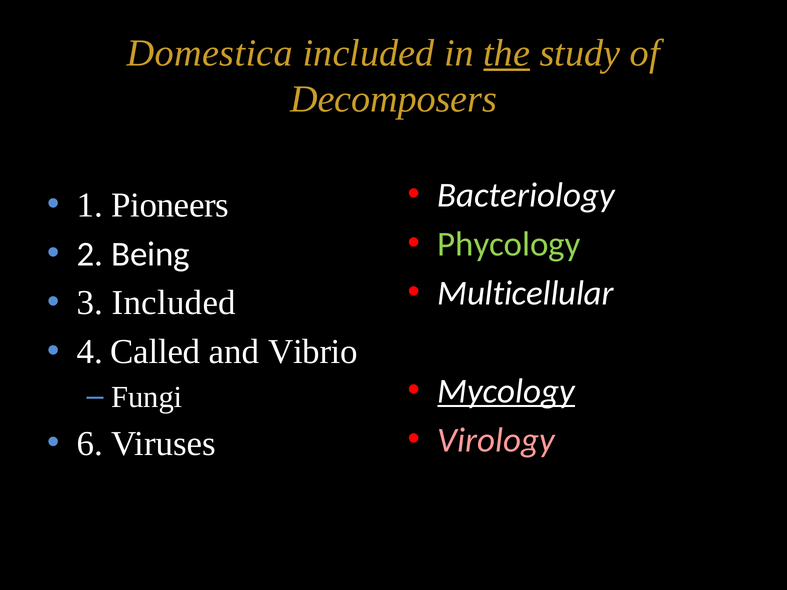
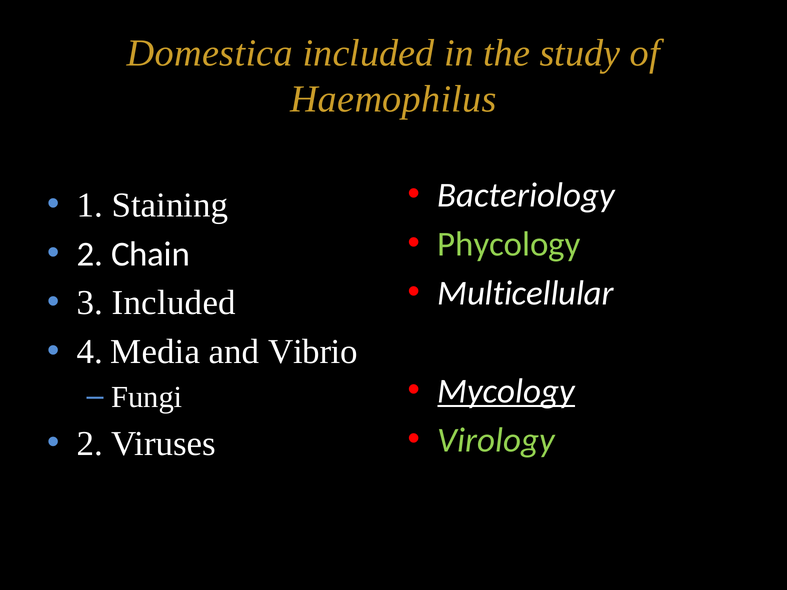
the underline: present -> none (507, 53)
Decomposers: Decomposers -> Haemophilus (393, 99)
Pioneers: Pioneers -> Staining (170, 205)
Being: Being -> Chain (151, 254)
Called: Called -> Media (155, 352)
Virology colour: pink -> light green (496, 440)
6: 6 -> 2 (90, 444)
